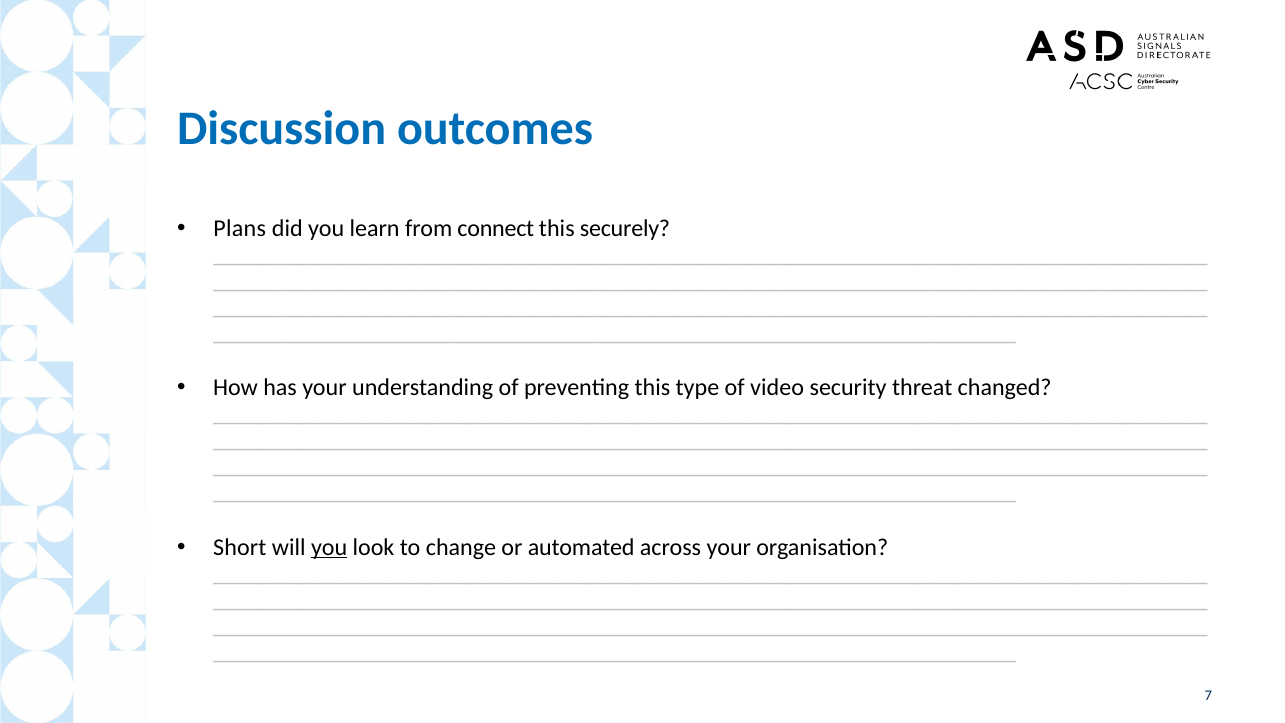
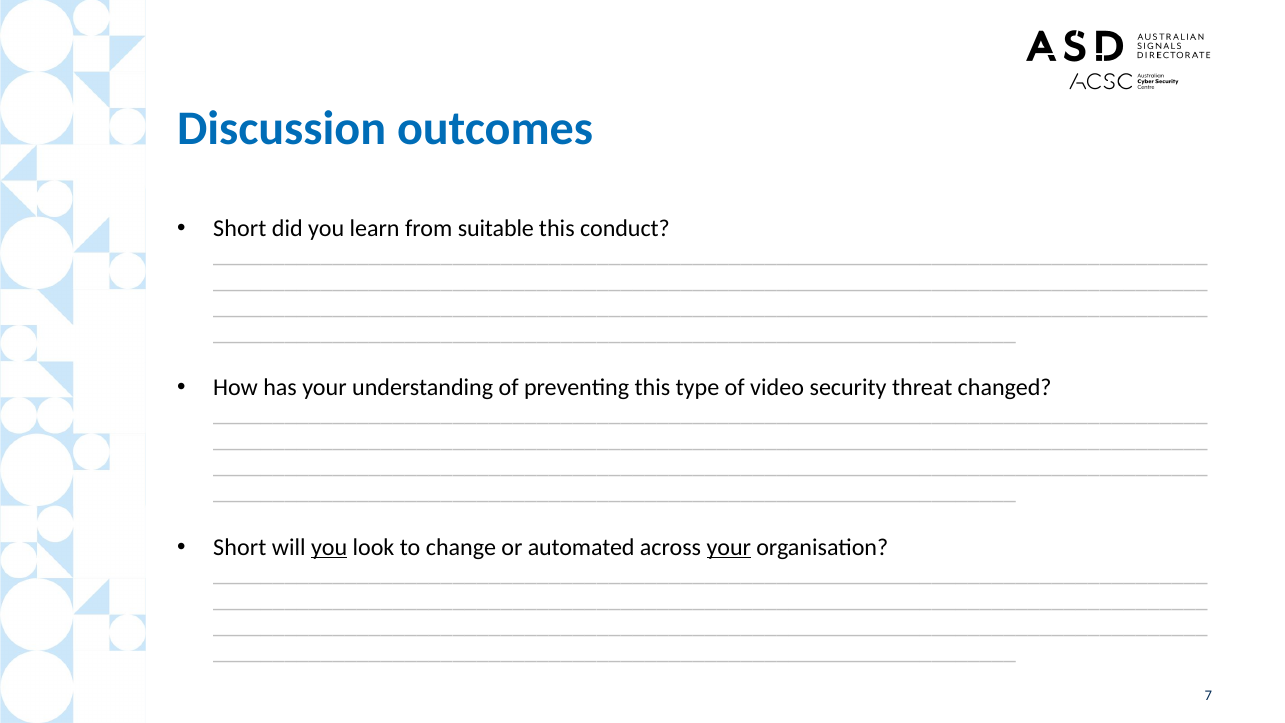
Plans: Plans -> Short (240, 228)
connect: connect -> suitable (496, 228)
securely: securely -> conduct (625, 228)
your underline: none -> present (729, 547)
